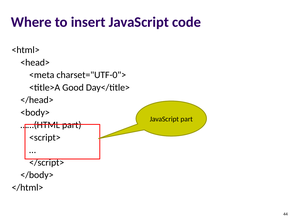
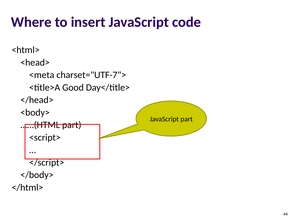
charset="UTF-0">: charset="UTF-0"> -> charset="UTF-7"> (91, 75)
